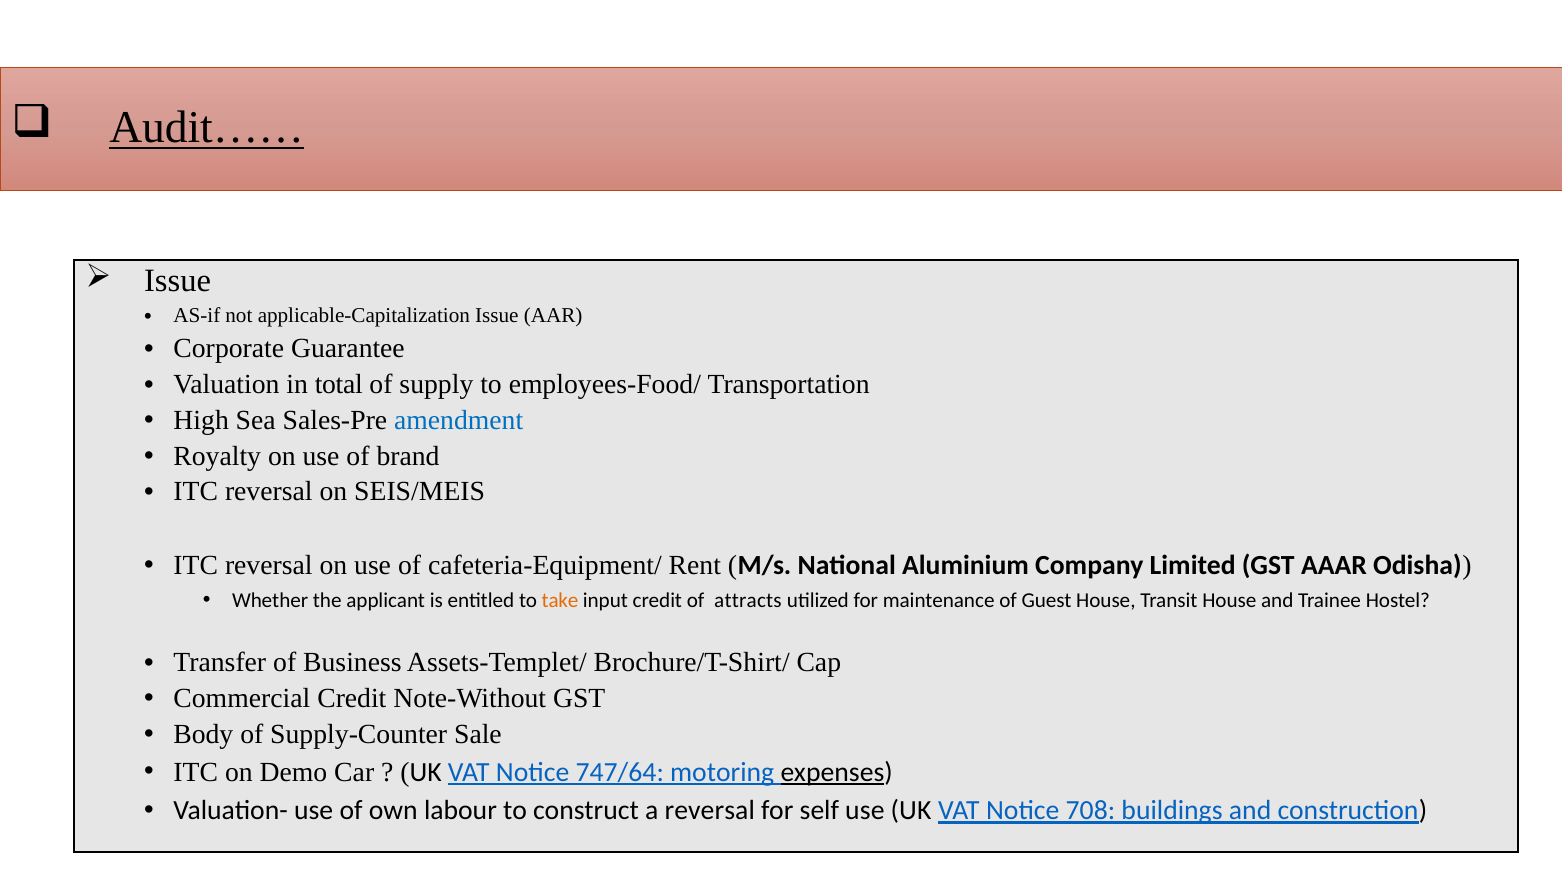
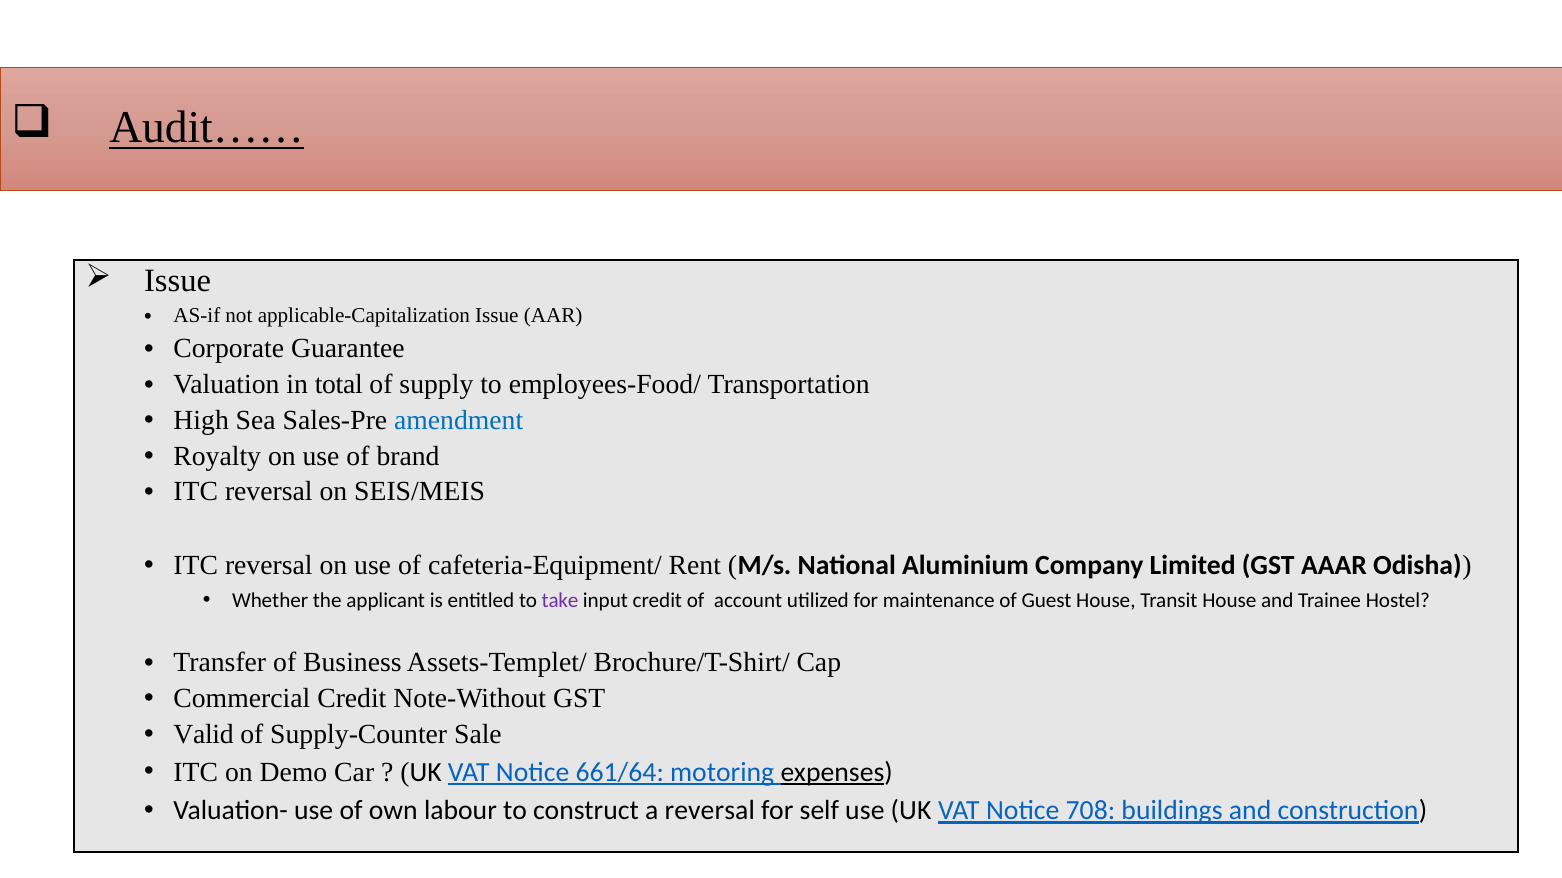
take colour: orange -> purple (560, 601)
attracts: attracts -> account (748, 601)
Body: Body -> Valid (204, 735)
747/64: 747/64 -> 661/64 (620, 773)
